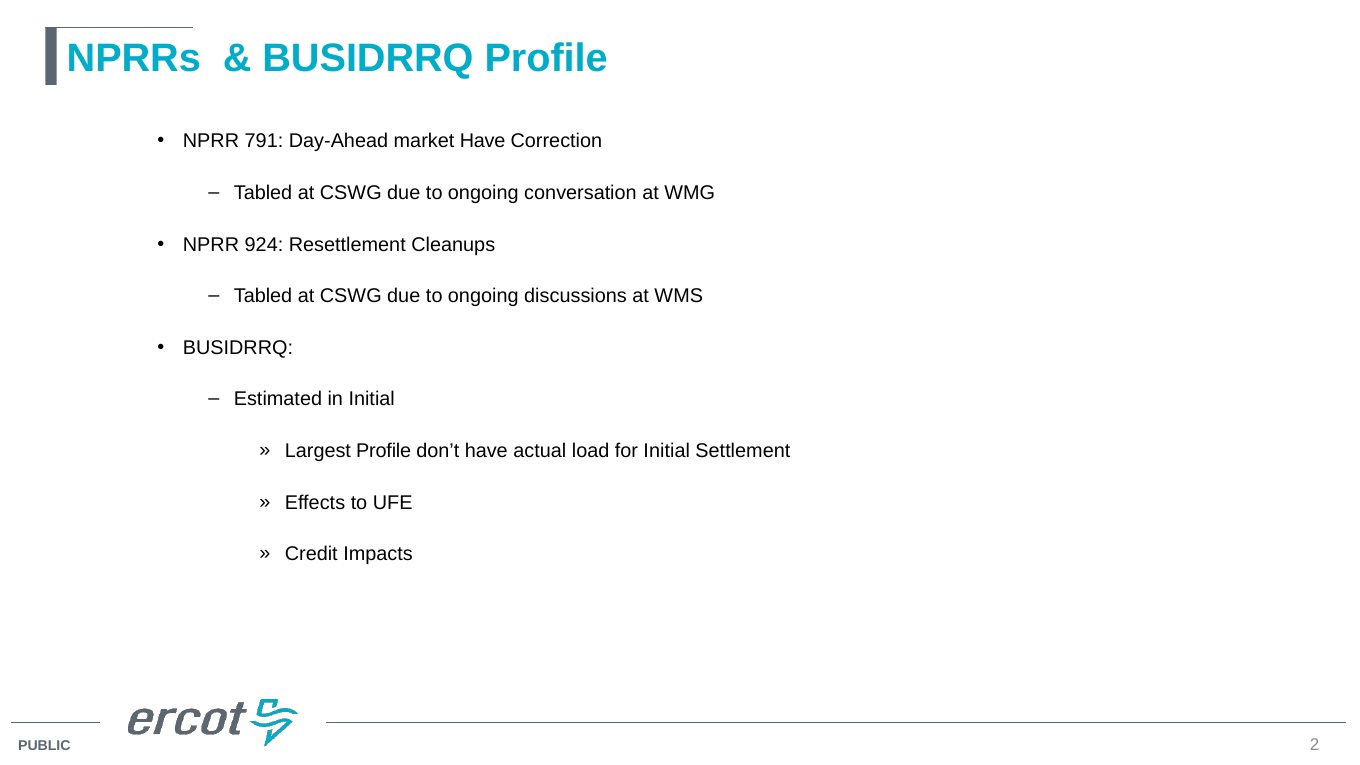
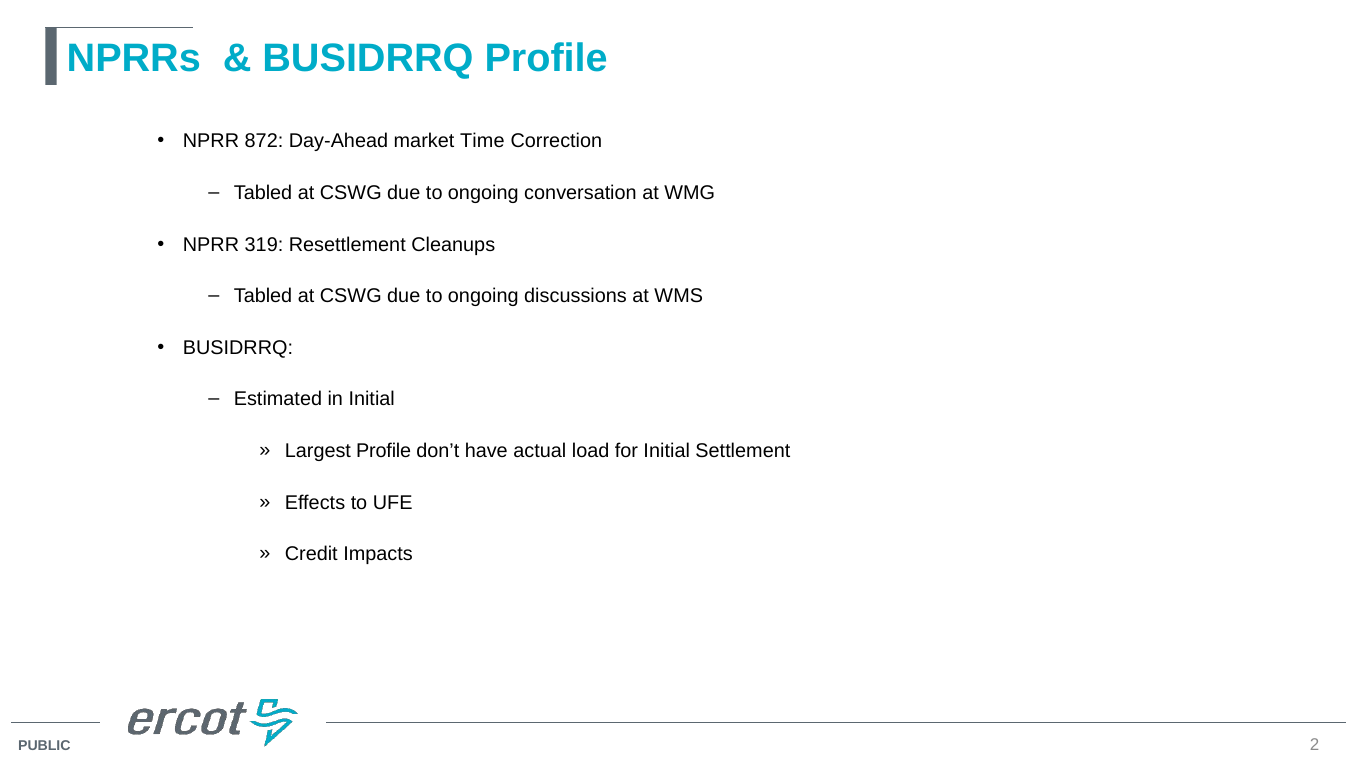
791: 791 -> 872 (264, 141)
market Have: Have -> Time (482, 141)
924: 924 -> 319 (264, 245)
